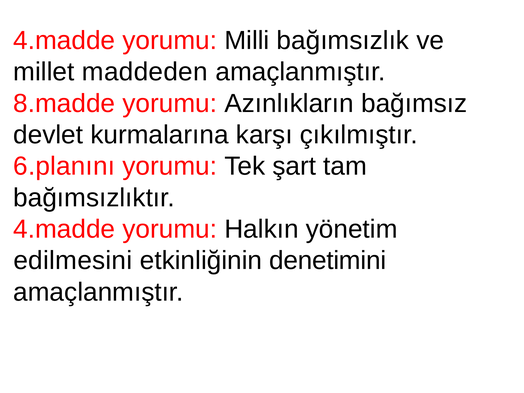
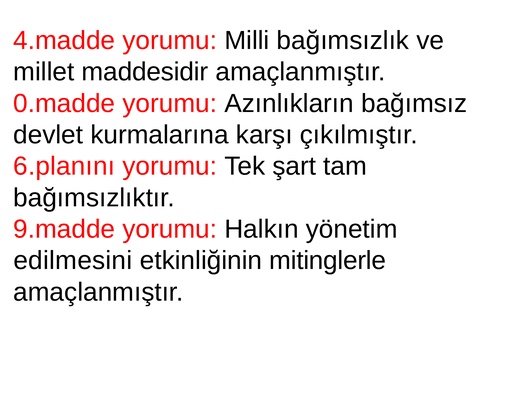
maddeden: maddeden -> maddesidir (145, 72)
8.madde: 8.madde -> 0.madde (64, 103)
4.madde: 4.madde -> 9.madde (64, 229)
denetimini: denetimini -> mitinglerle (328, 261)
